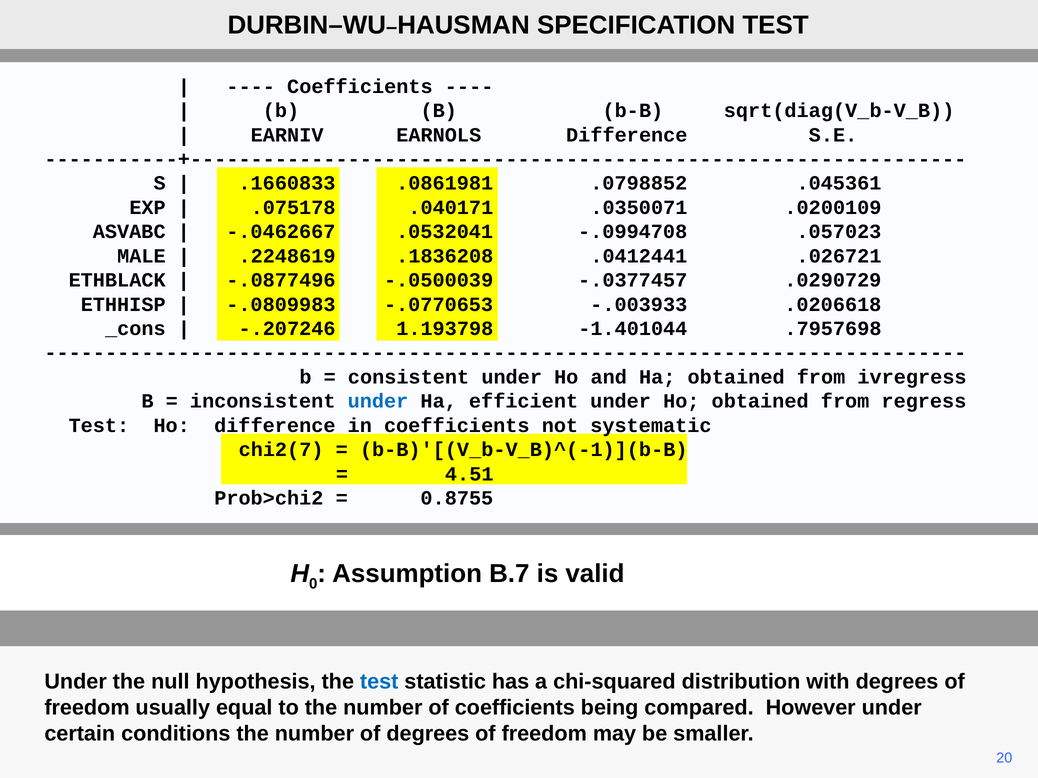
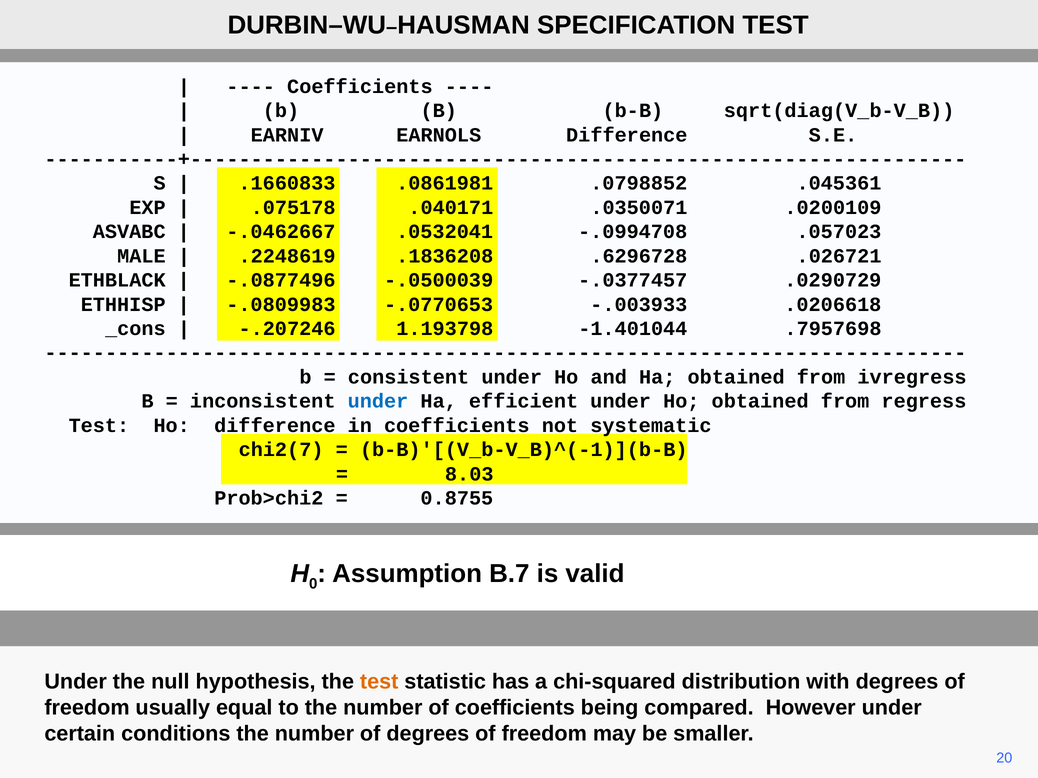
.0412441: .0412441 -> .6296728 (639, 256)
4.51: 4.51 -> 8.03 (469, 474)
test colour: blue -> orange (379, 682)
